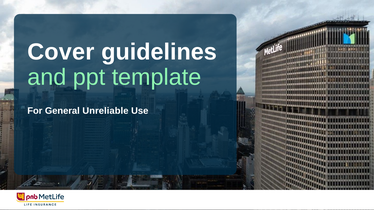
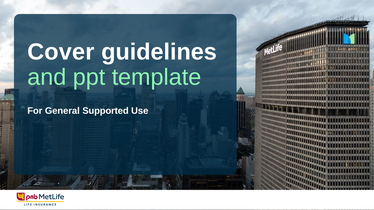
Unreliable: Unreliable -> Supported (106, 111)
